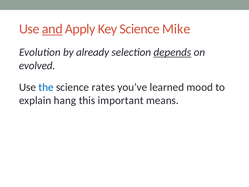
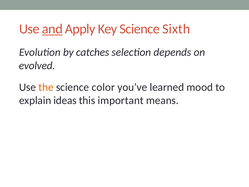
Mike: Mike -> Sixth (176, 29)
already: already -> catches (93, 52)
depends underline: present -> none (172, 52)
the colour: blue -> orange (46, 87)
rates: rates -> color (103, 87)
hang: hang -> ideas (65, 100)
